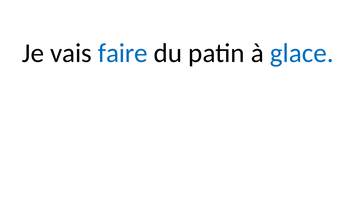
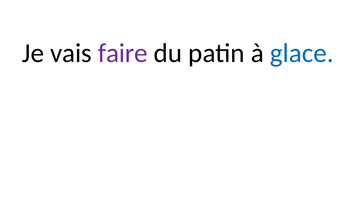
faire colour: blue -> purple (123, 53)
